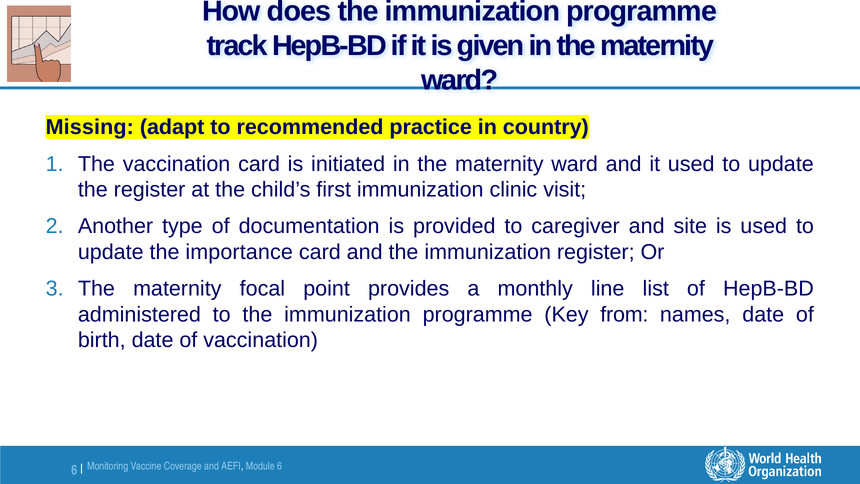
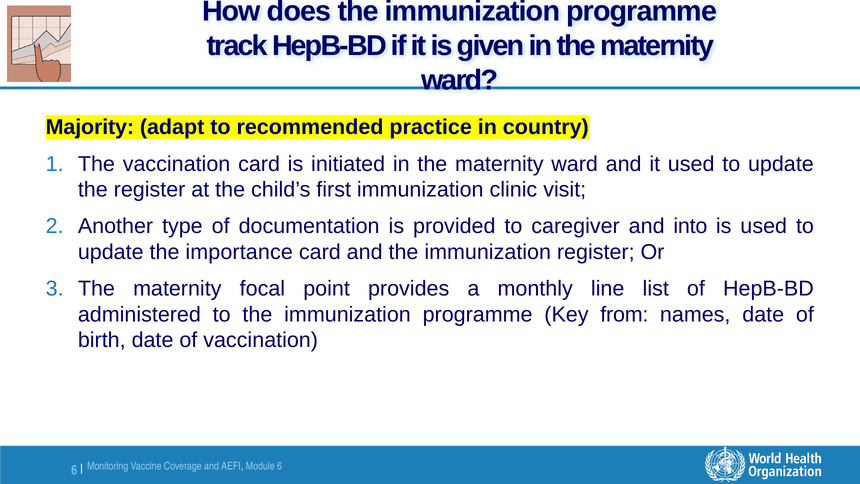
Missing: Missing -> Majority (90, 127)
site: site -> into (690, 226)
